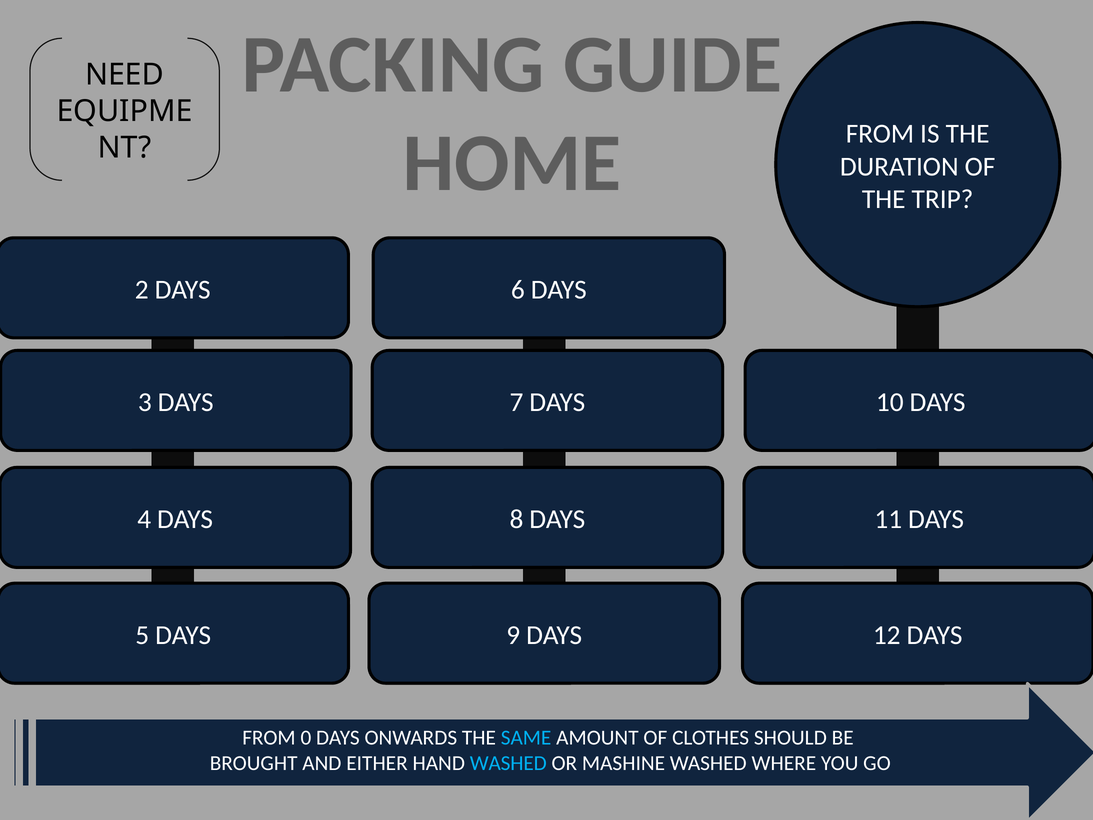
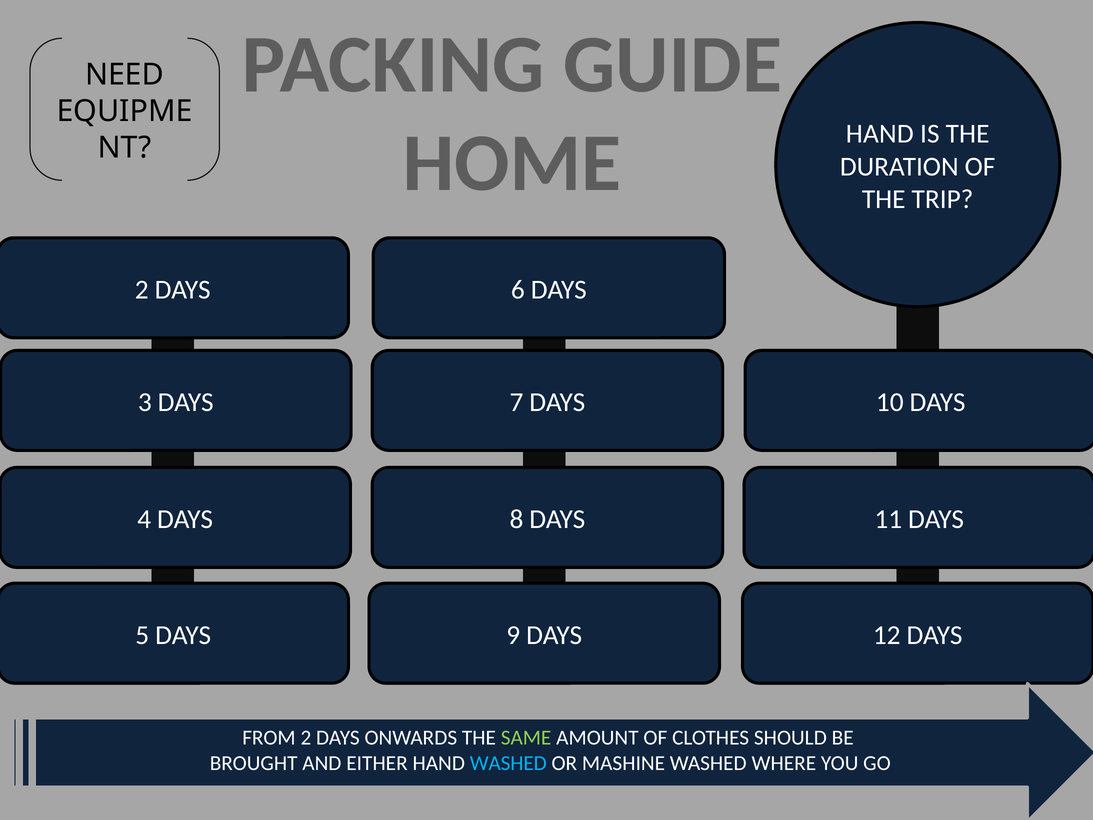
FROM: FROM -> HAND (880, 134)
FROM 0: 0 -> 2 (306, 737)
SAME colour: light blue -> light green (526, 737)
